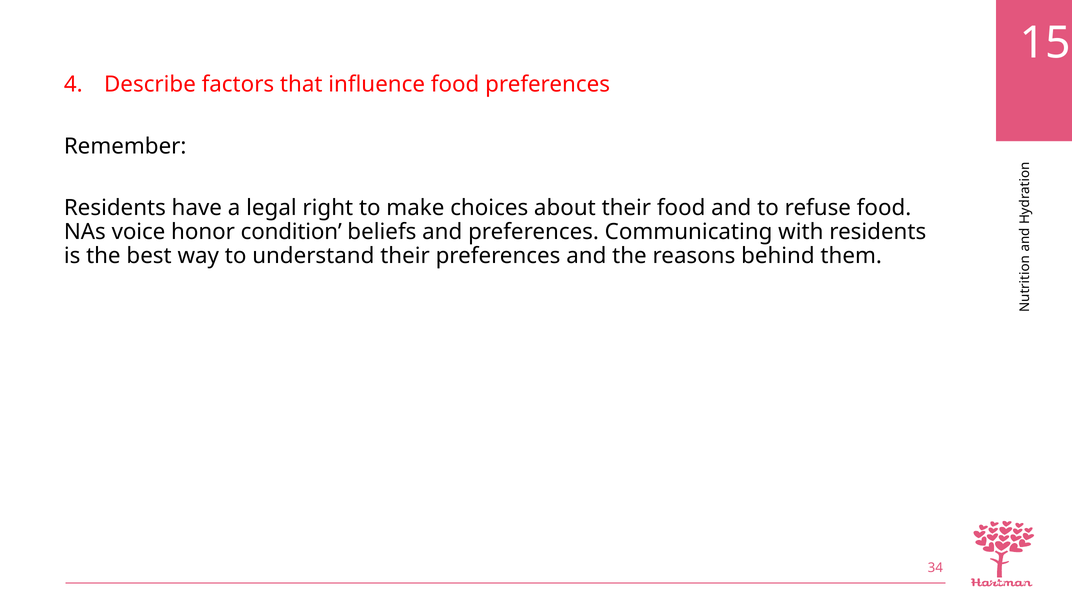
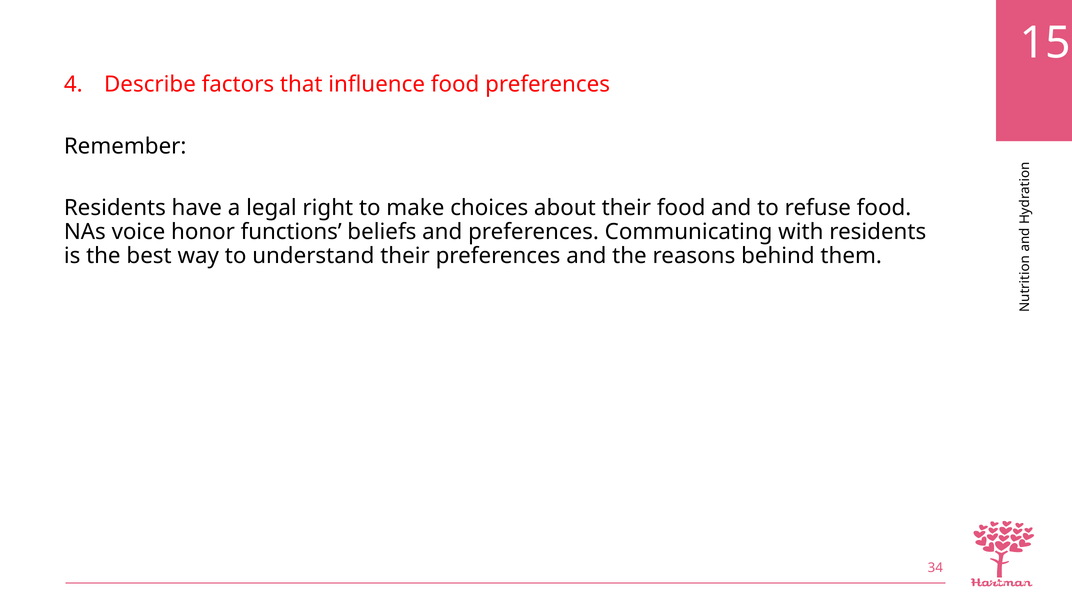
condition: condition -> functions (291, 232)
